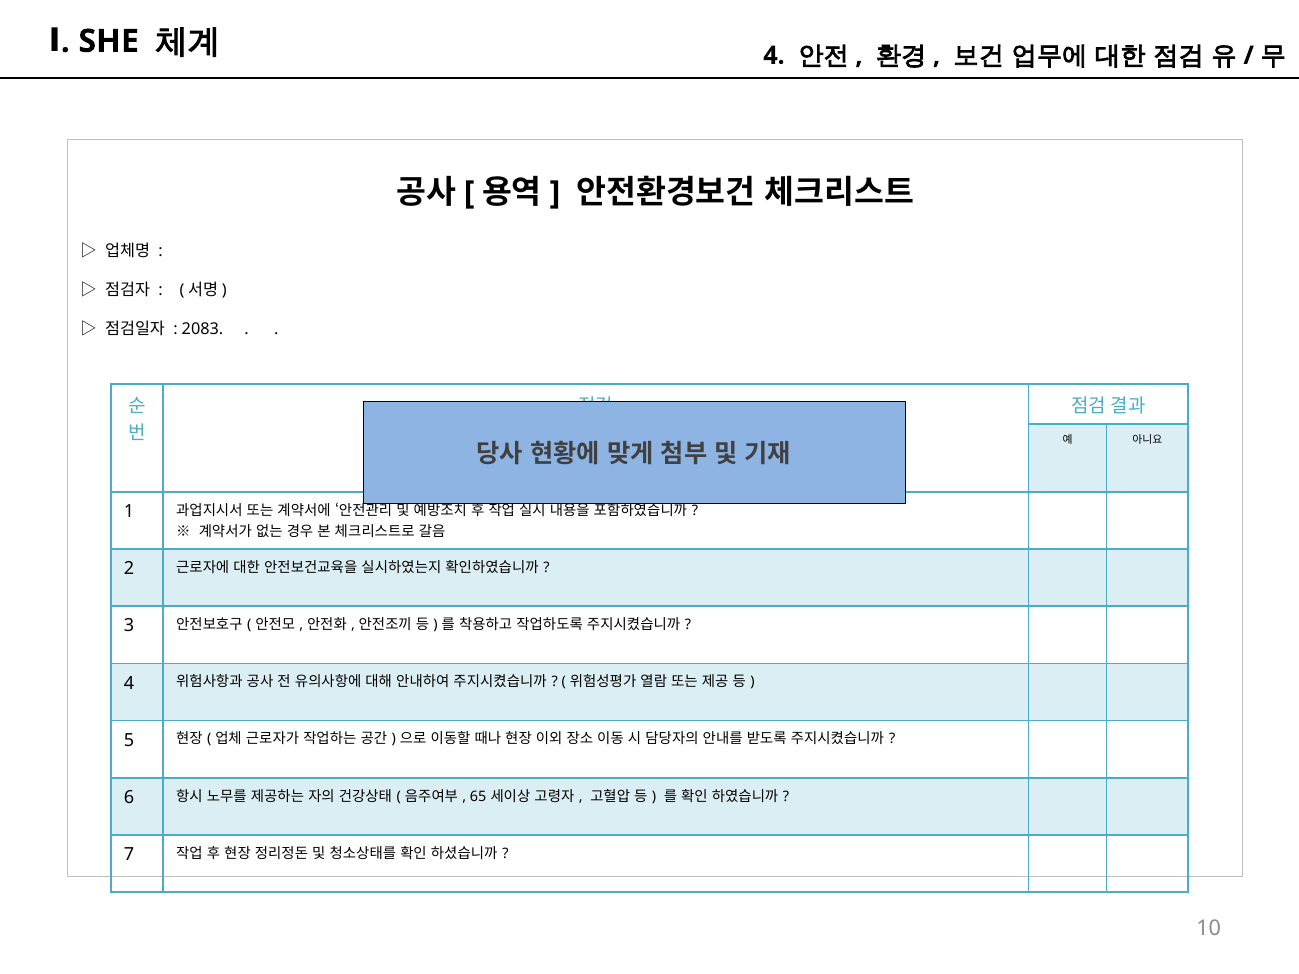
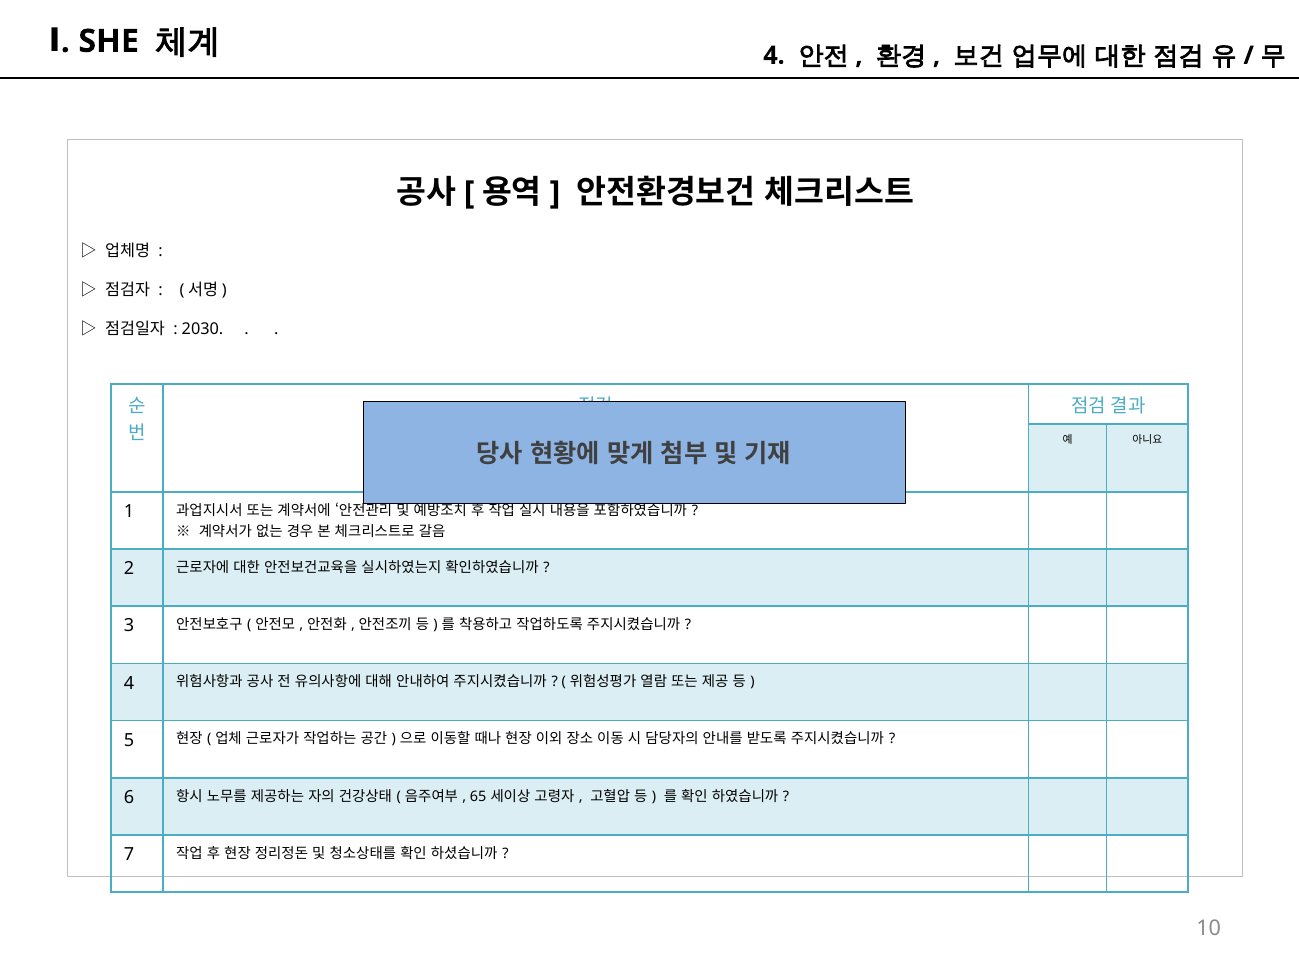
2083: 2083 -> 2030 (203, 329)
